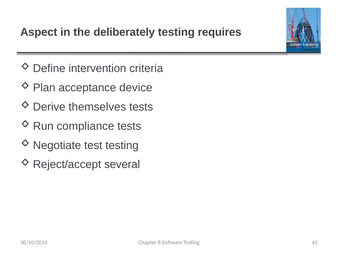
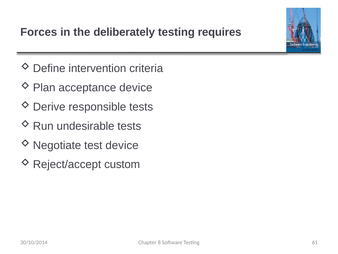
Aspect: Aspect -> Forces (39, 32)
themselves: themselves -> responsible (97, 107)
compliance: compliance -> undesirable (86, 126)
test testing: testing -> device (122, 145)
several: several -> custom (122, 164)
